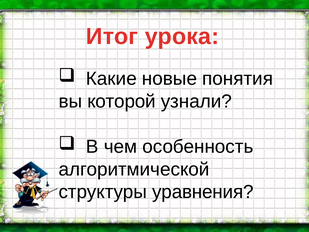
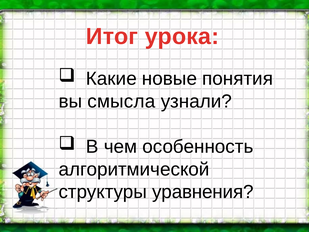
которой: которой -> смысла (121, 101)
